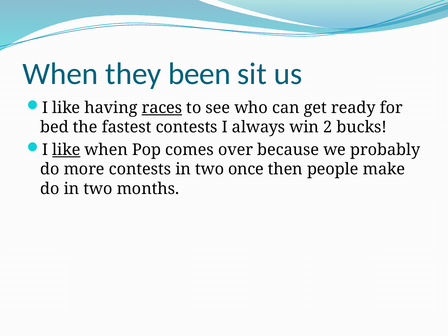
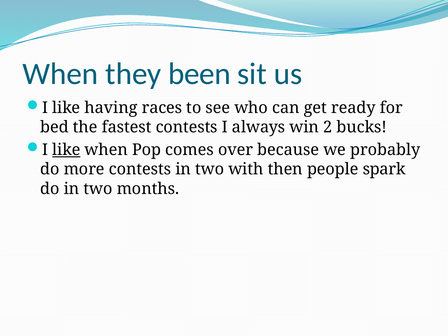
races underline: present -> none (162, 108)
once: once -> with (246, 169)
make: make -> spark (384, 169)
